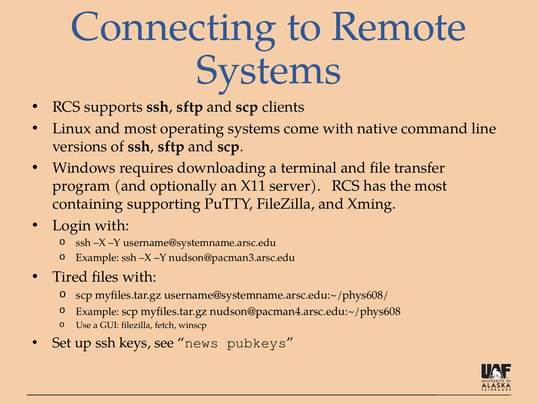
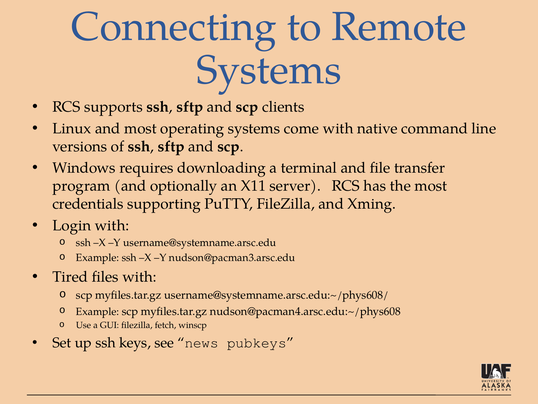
containing: containing -> credentials (88, 204)
